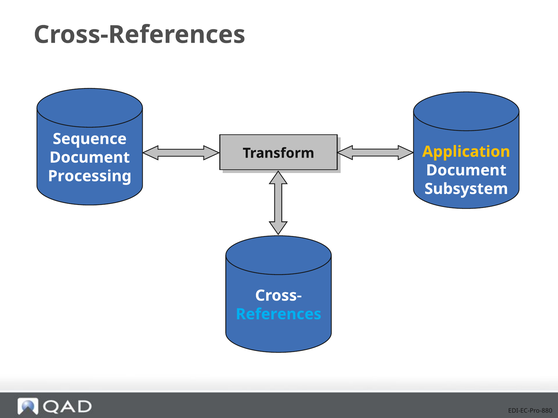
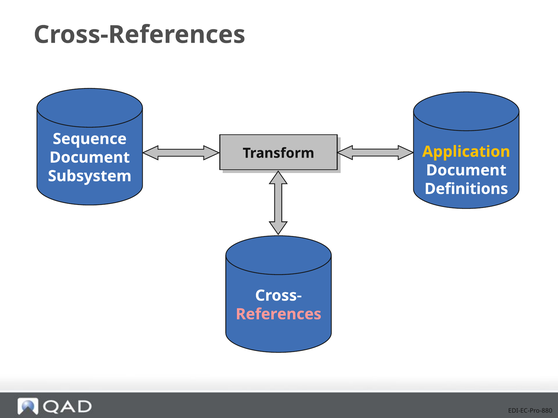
Processing: Processing -> Subsystem (90, 176)
Subsystem: Subsystem -> Definitions (466, 189)
References colour: light blue -> pink (279, 315)
